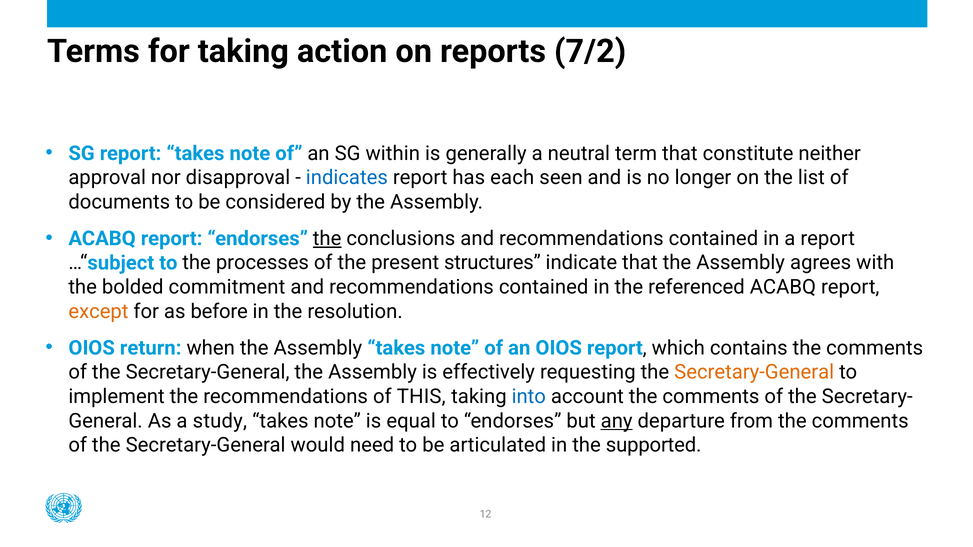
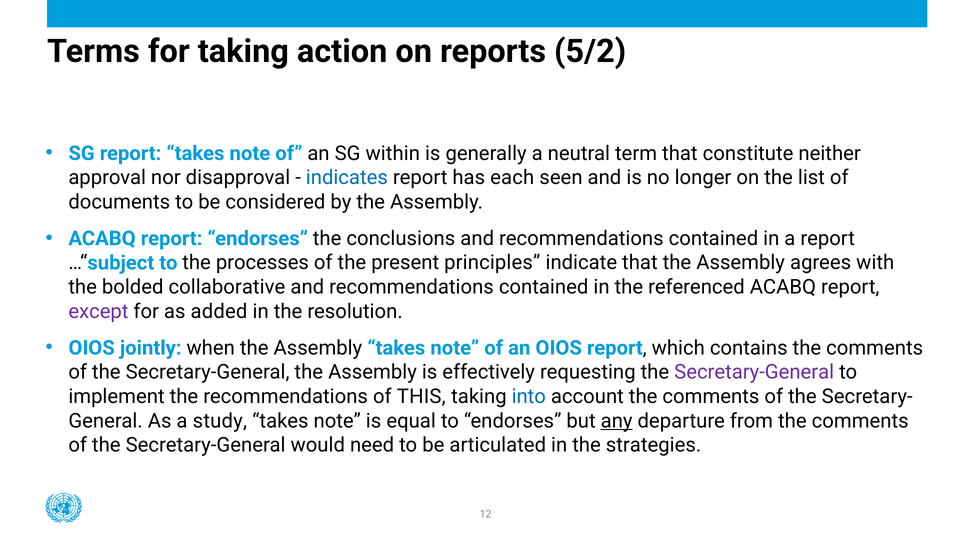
7/2: 7/2 -> 5/2 (590, 51)
the underline: present -> none (327, 239)
structures: structures -> principles (492, 263)
commitment: commitment -> collaborative (227, 287)
except colour: orange -> purple (98, 312)
before: before -> added (219, 312)
return: return -> jointly (151, 348)
Secretary-General colour: orange -> purple (754, 372)
supported: supported -> strategies (654, 445)
